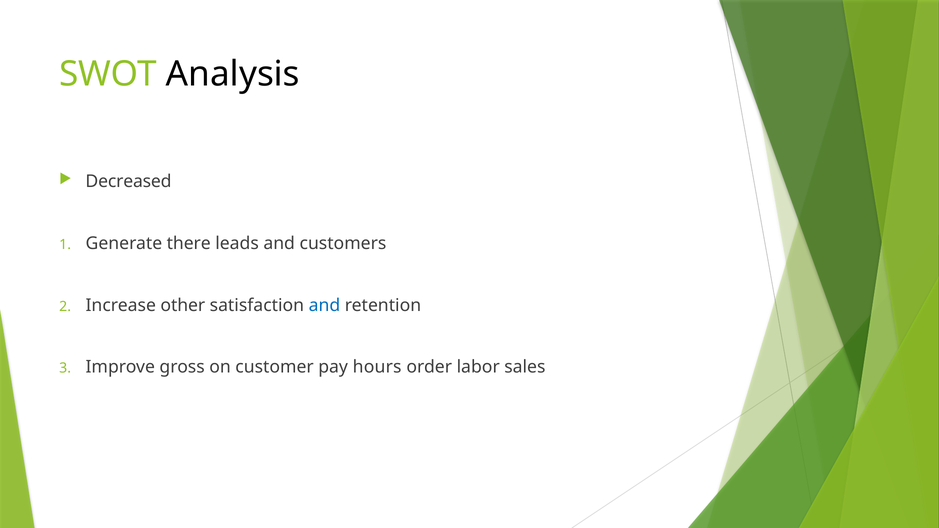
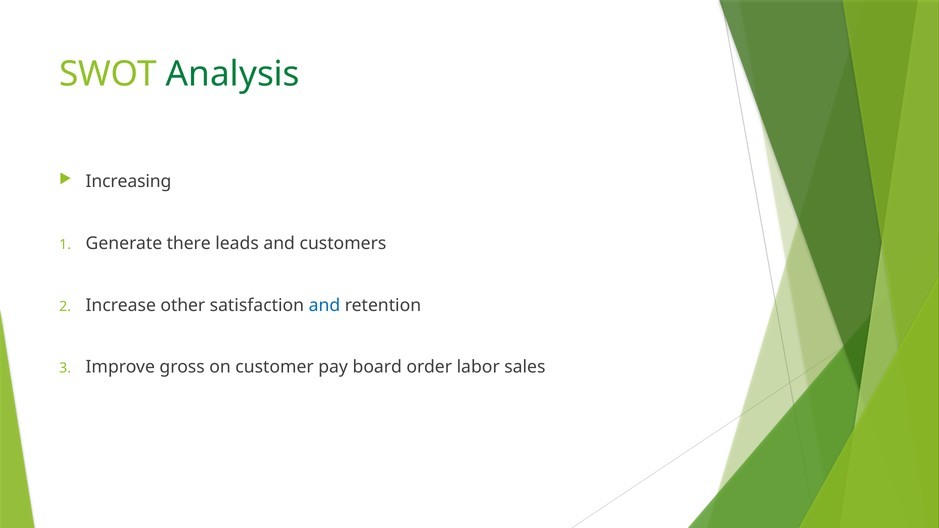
Analysis colour: black -> green (233, 74)
Decreased: Decreased -> Increasing (129, 182)
hours: hours -> board (377, 367)
